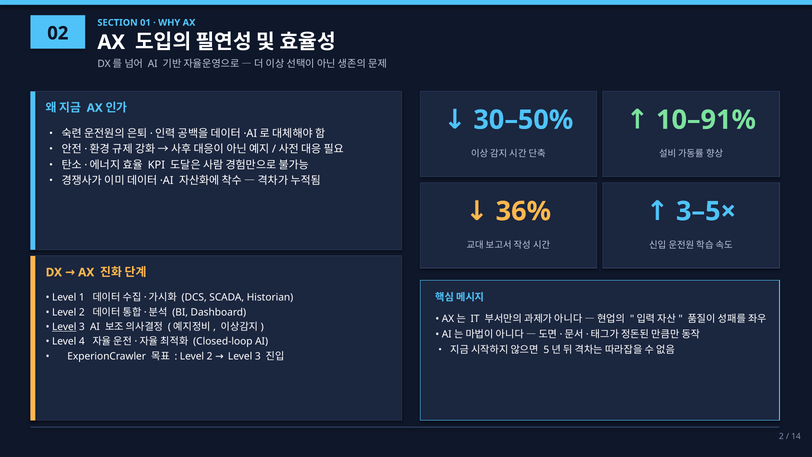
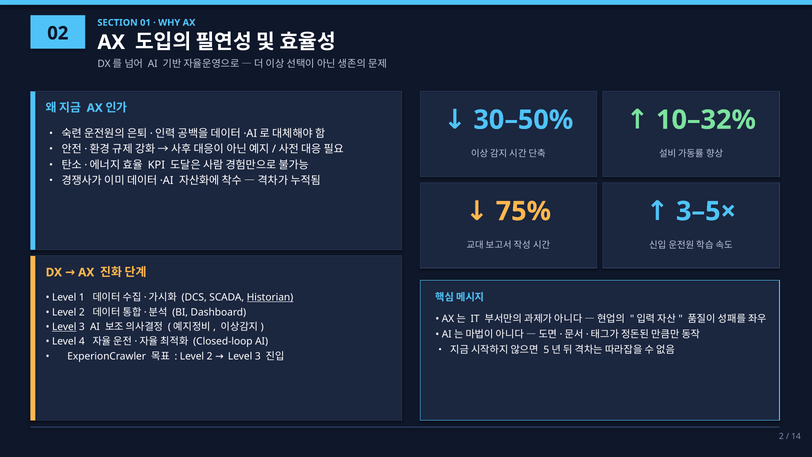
10–91%: 10–91% -> 10–32% (706, 120)
36%: 36% -> 75% (523, 211)
Historian underline: none -> present (270, 297)
